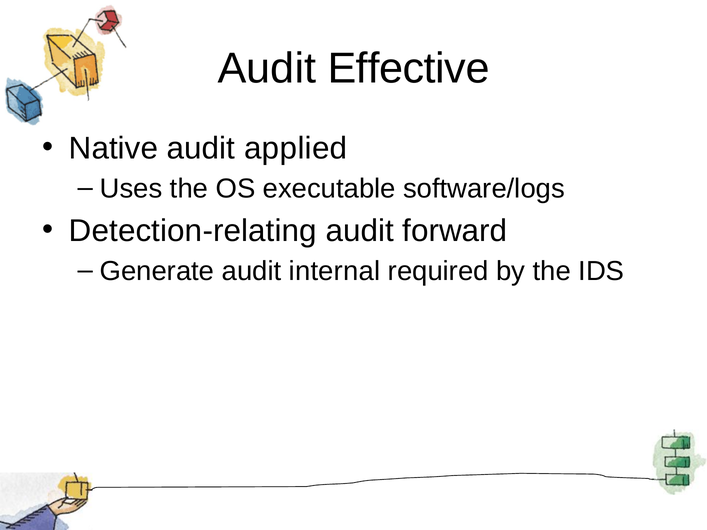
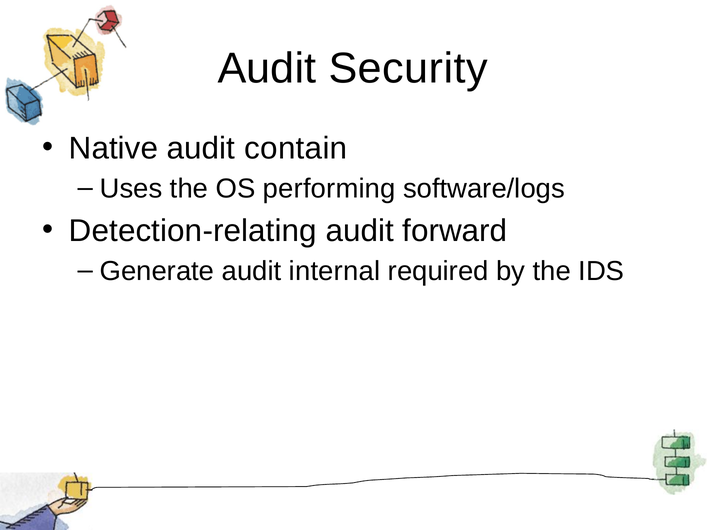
Effective: Effective -> Security (408, 68)
applied: applied -> contain (296, 148)
executable: executable -> performing (329, 189)
